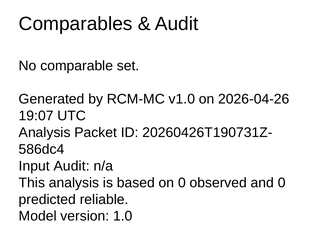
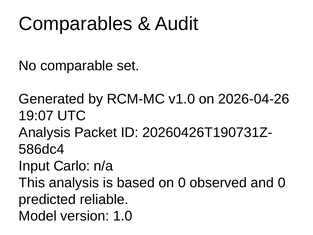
Input Audit: Audit -> Carlo (72, 166)
